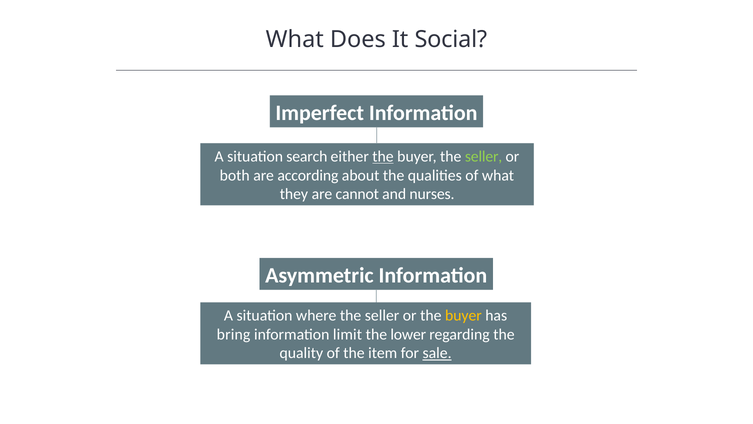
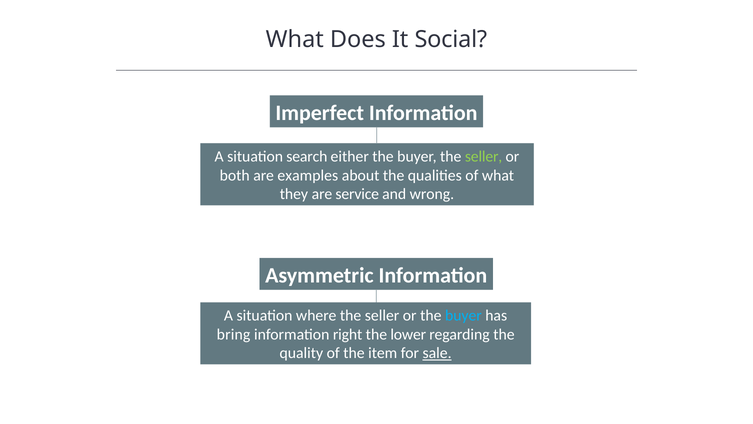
the underline: present -> none (383, 156)
according: according -> examples (308, 175)
cannot: cannot -> service (357, 194)
nurses: nurses -> wrong (432, 194)
buyer colour: yellow -> light blue (463, 315)
limit: limit -> right (348, 334)
